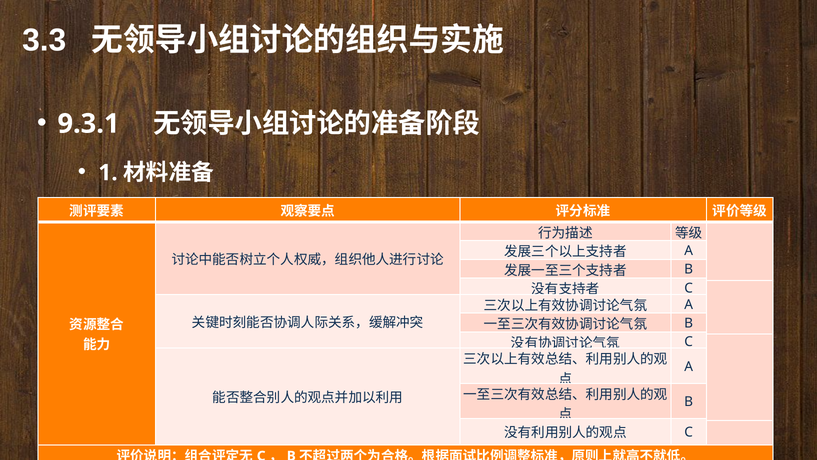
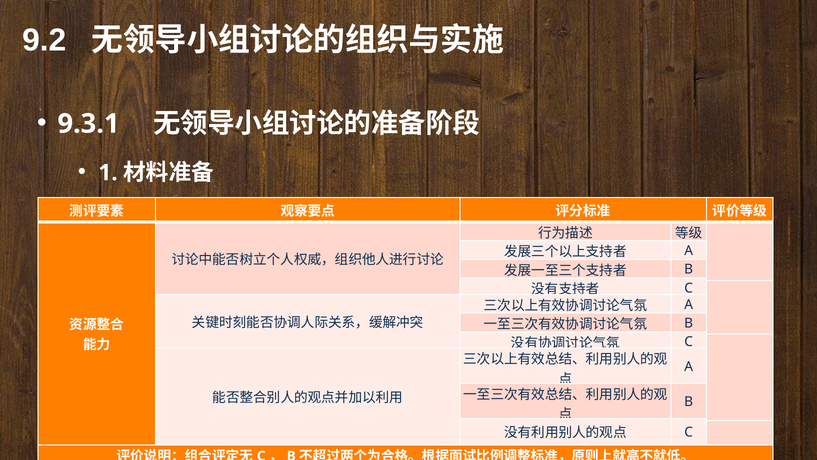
3.3: 3.3 -> 9.2 (44, 40)
